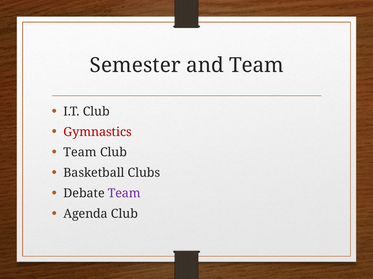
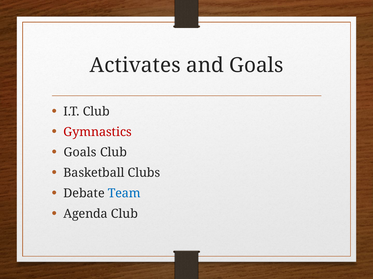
Semester: Semester -> Activates (135, 65)
and Team: Team -> Goals (256, 65)
Team: Team -> Goals (80, 153)
Team colour: purple -> blue (124, 194)
